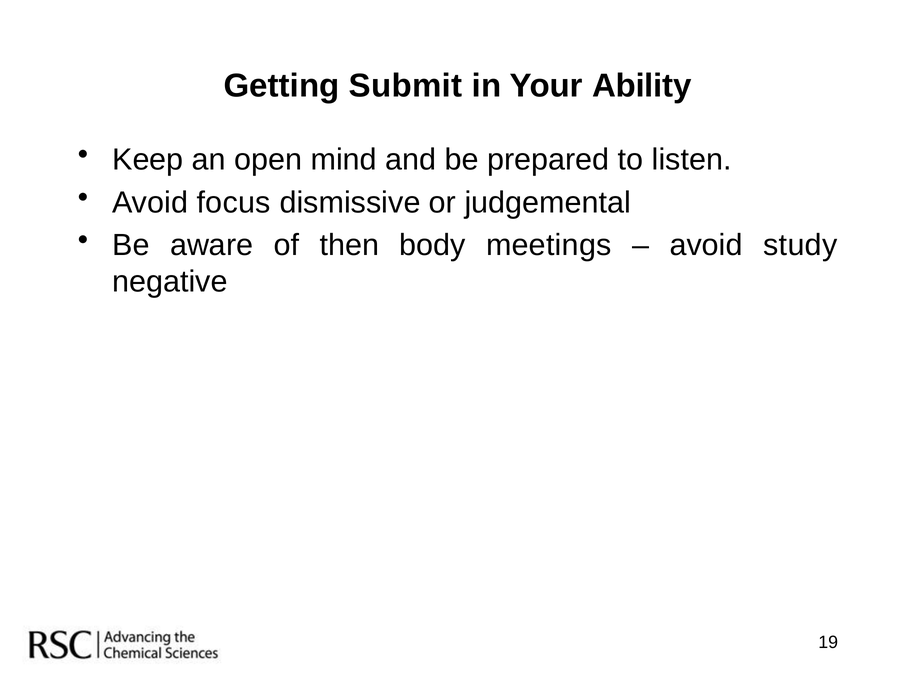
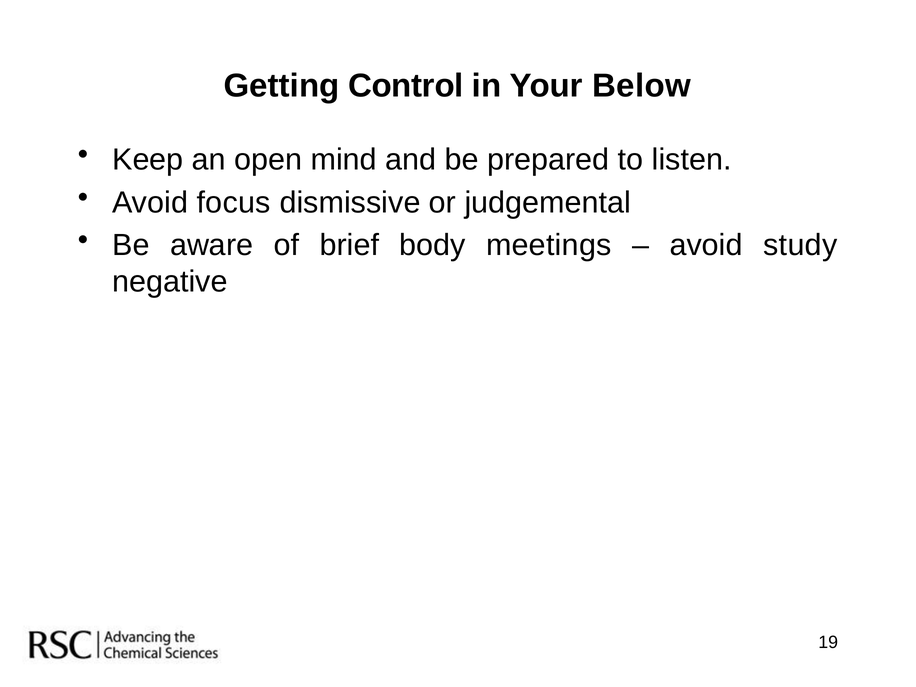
Submit: Submit -> Control (406, 86)
Ability: Ability -> Below (641, 86)
then: then -> brief (349, 245)
